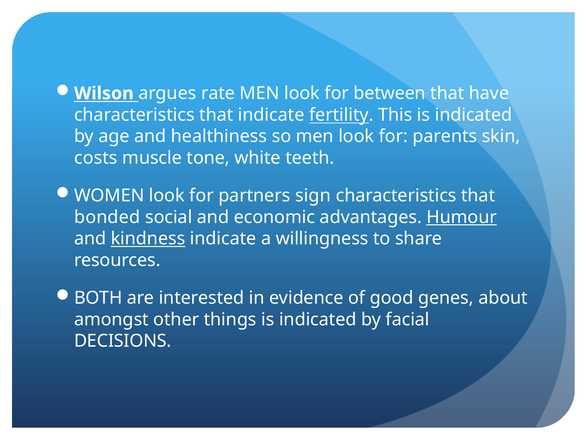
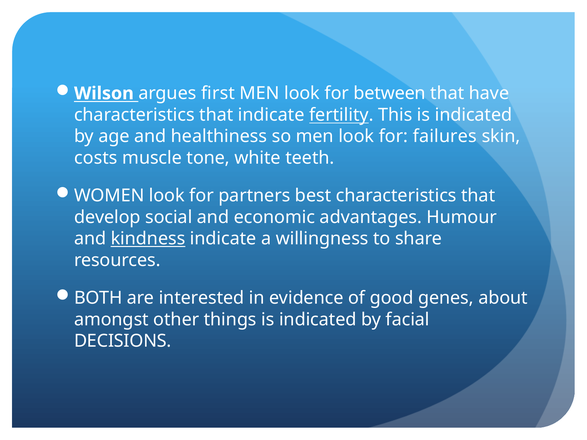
rate: rate -> first (218, 93)
parents: parents -> failures (445, 136)
sign: sign -> best (313, 196)
bonded: bonded -> develop (107, 217)
Humour underline: present -> none (462, 217)
